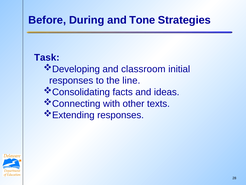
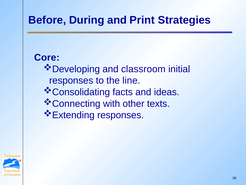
Tone: Tone -> Print (142, 20)
Task: Task -> Core (47, 57)
